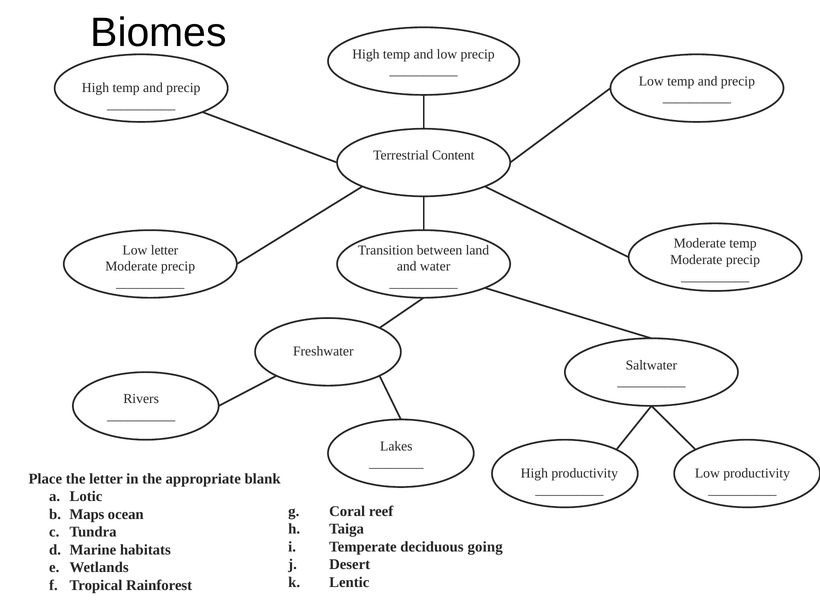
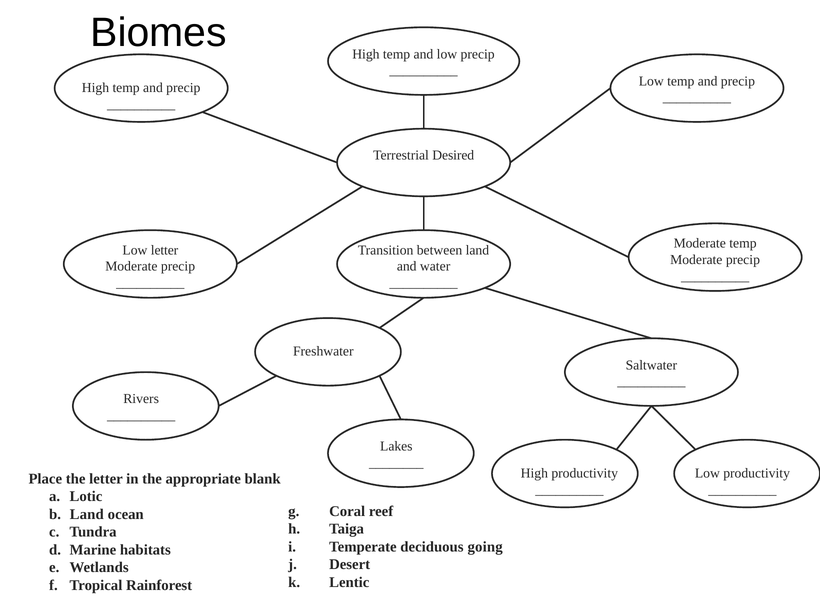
Content: Content -> Desired (453, 155)
Maps: Maps -> Land (87, 514)
